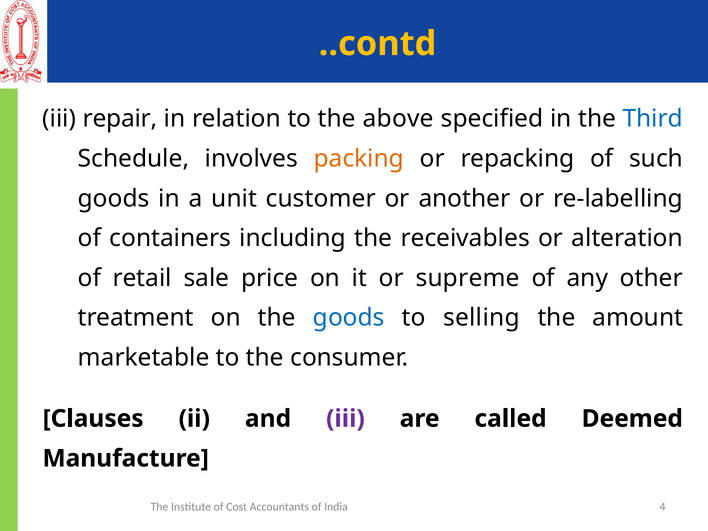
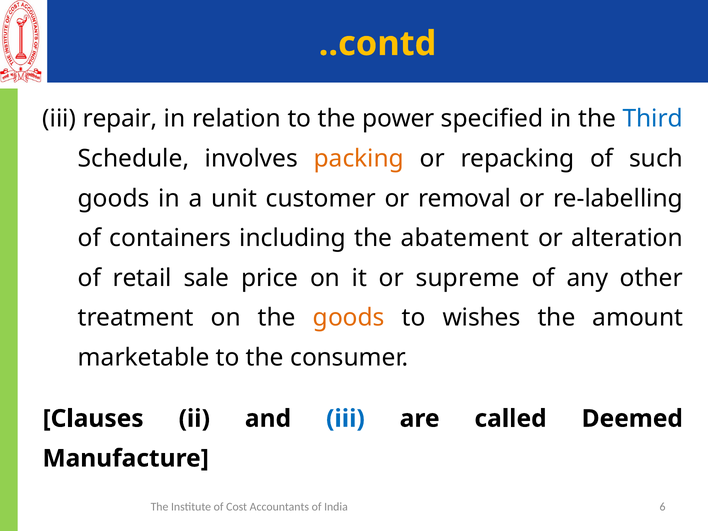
above: above -> power (398, 119)
another: another -> removal (465, 198)
receivables: receivables -> abatement (465, 238)
goods colour: blue -> orange (349, 318)
selling: selling -> wishes (482, 318)
iii colour: purple -> blue (345, 419)
4: 4 -> 6 (663, 507)
